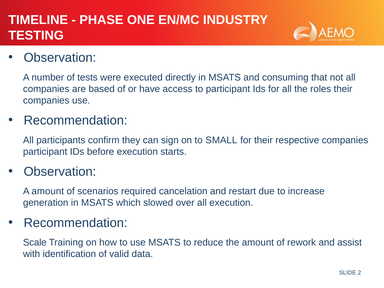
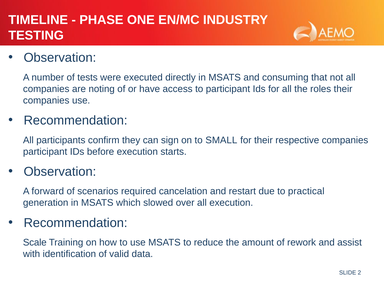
based: based -> noting (102, 89)
A amount: amount -> forward (48, 191)
increase: increase -> practical (306, 191)
